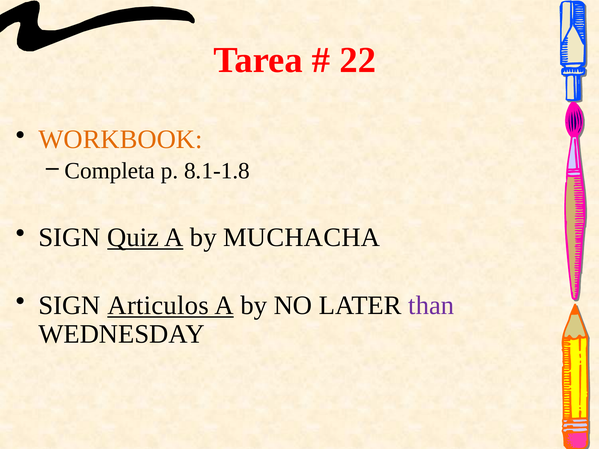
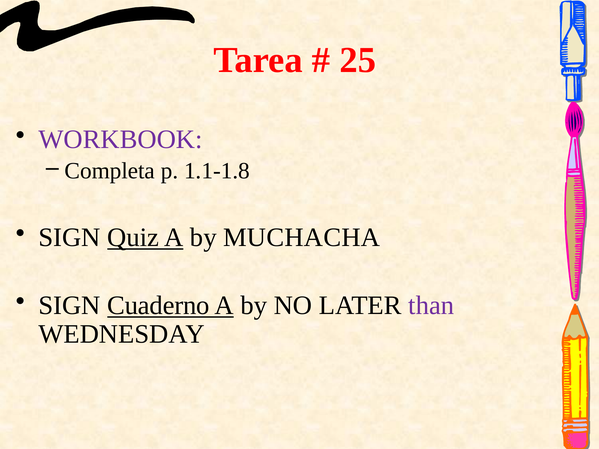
22: 22 -> 25 (358, 60)
WORKBOOK colour: orange -> purple (121, 139)
8.1-1.8: 8.1-1.8 -> 1.1-1.8 (217, 171)
Articulos: Articulos -> Cuaderno (158, 306)
